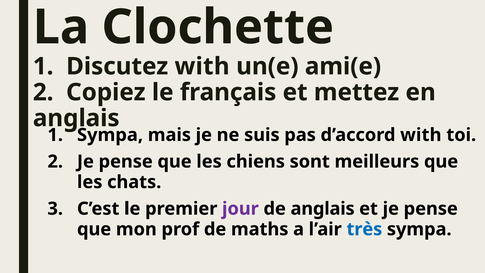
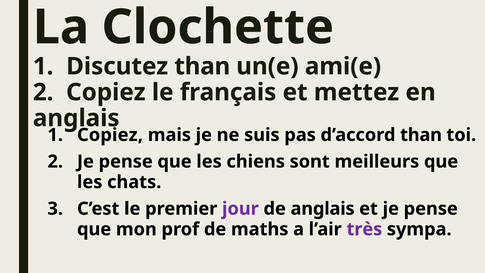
Discutez with: with -> than (202, 66)
Sympa: Sympa -> Copiez (110, 135)
d’accord with: with -> than (421, 135)
très colour: blue -> purple (364, 229)
